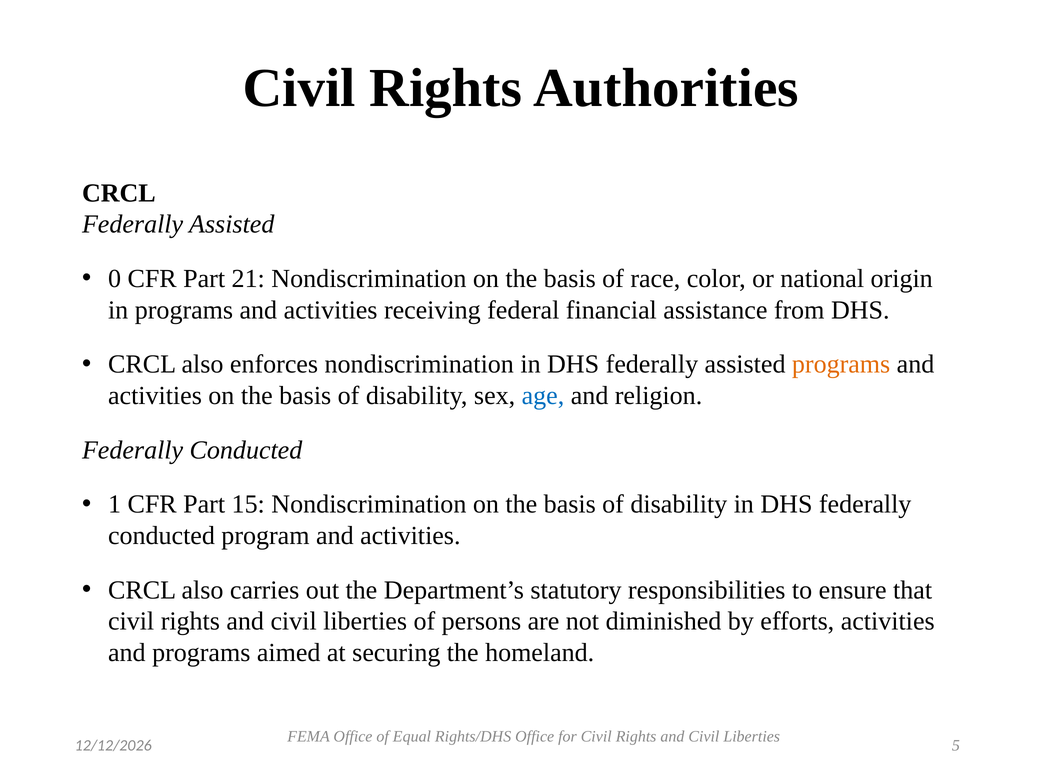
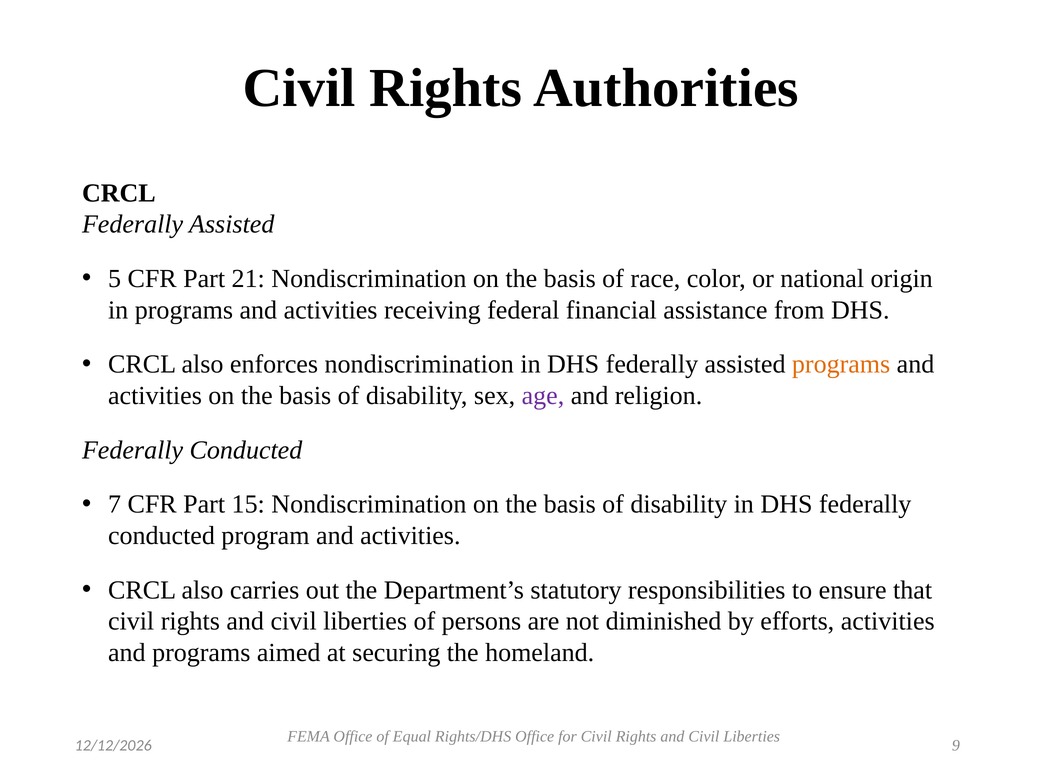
0: 0 -> 5 (115, 279)
age colour: blue -> purple (543, 396)
1: 1 -> 7 (115, 505)
5: 5 -> 9 (956, 746)
